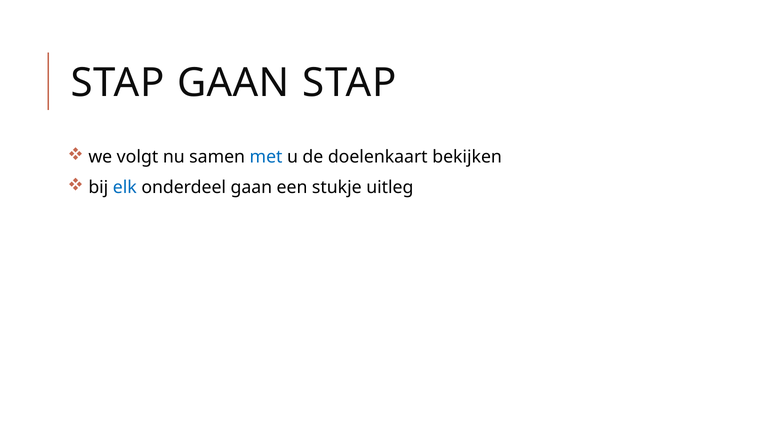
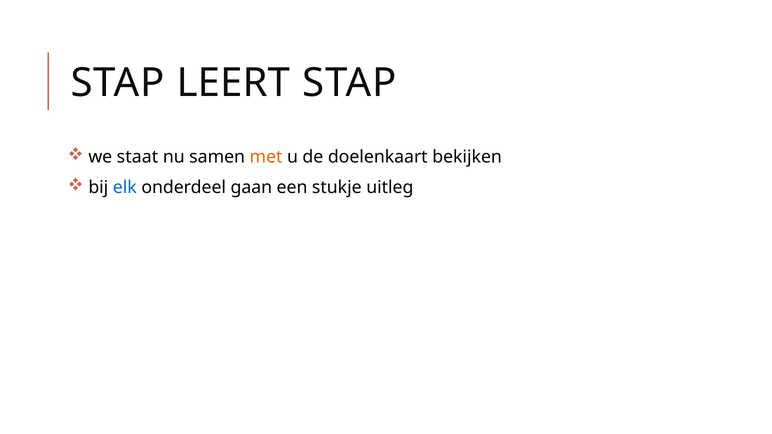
STAP GAAN: GAAN -> LEERT (233, 83)
volgt: volgt -> staat (137, 157)
met colour: blue -> orange (266, 157)
